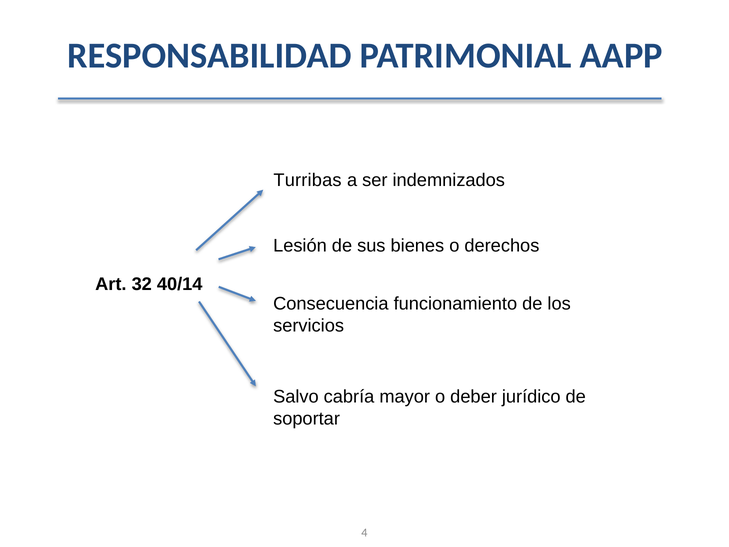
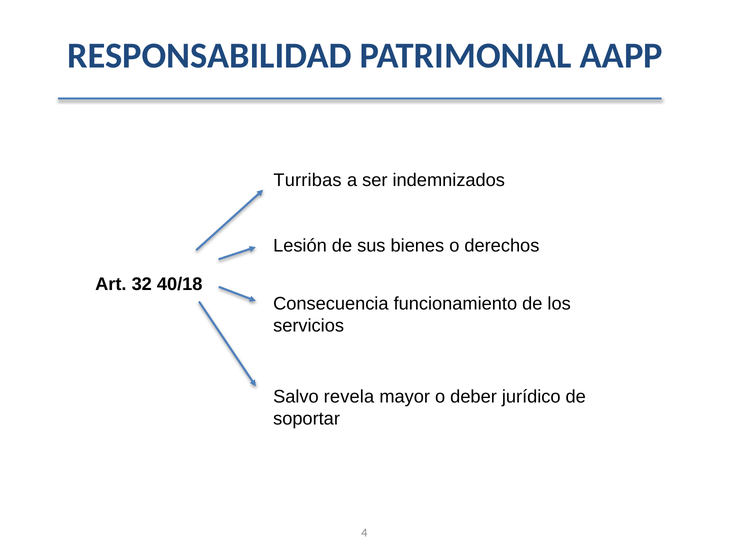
40/14: 40/14 -> 40/18 (180, 284)
cabría: cabría -> revela (349, 397)
